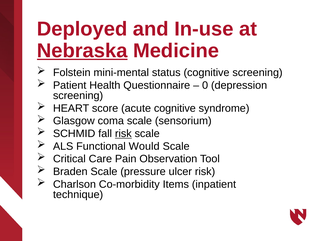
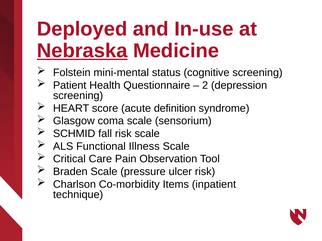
0: 0 -> 2 (205, 85)
acute cognitive: cognitive -> definition (175, 109)
risk underline: present -> none (123, 134)
Would: Would -> Illness (144, 147)
